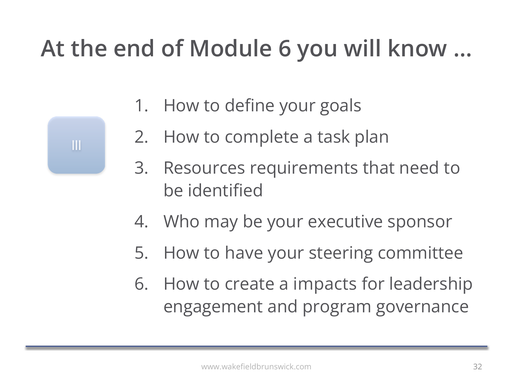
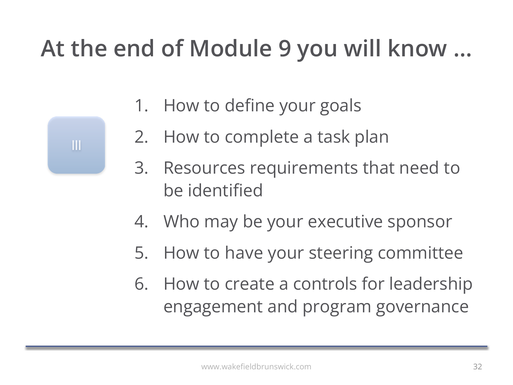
Module 6: 6 -> 9 (285, 49)
impacts: impacts -> controls (325, 284)
